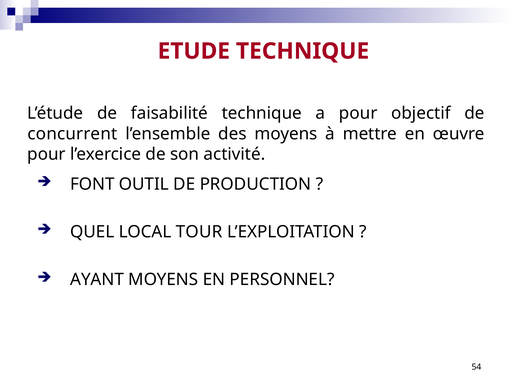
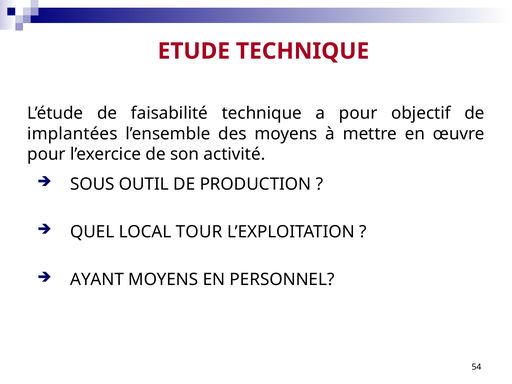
concurrent: concurrent -> implantées (72, 134)
FONT: FONT -> SOUS (92, 184)
